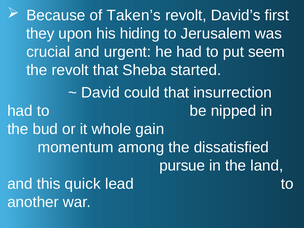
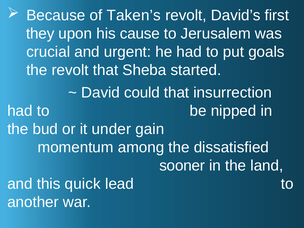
hiding: hiding -> cause (140, 34)
seem: seem -> goals (266, 52)
whole: whole -> under (111, 129)
pursue: pursue -> sooner (182, 166)
